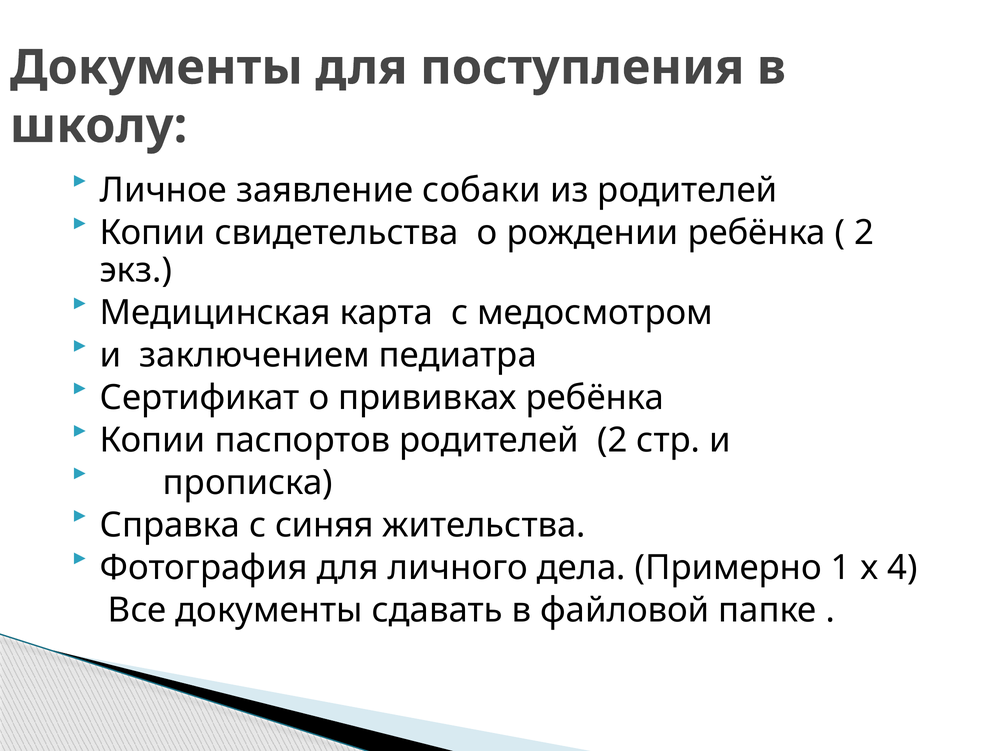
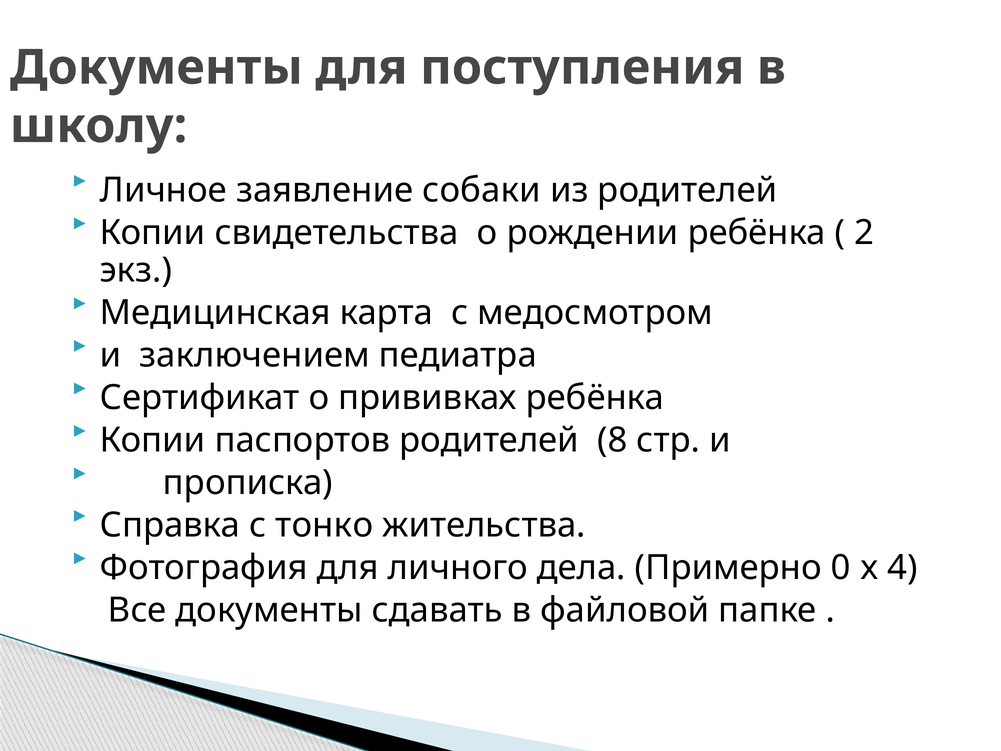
родителей 2: 2 -> 8 (612, 440)
синяя: синяя -> тонко (324, 525)
1: 1 -> 0 (841, 568)
